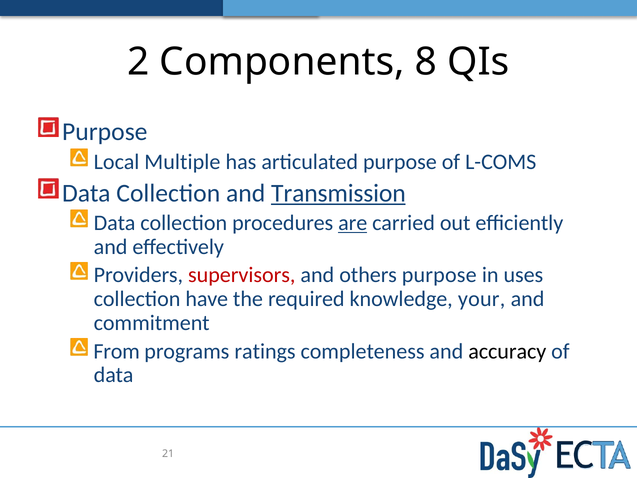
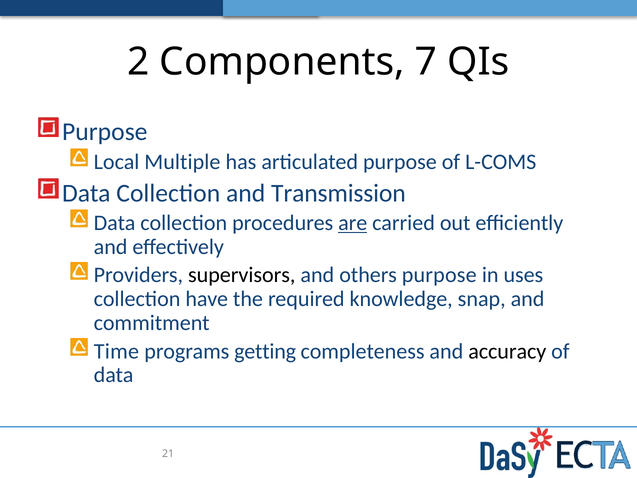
8: 8 -> 7 (426, 62)
Transmission underline: present -> none (338, 193)
supervisors colour: red -> black (242, 275)
your: your -> snap (482, 299)
From: From -> Time (116, 351)
ratings: ratings -> getting (265, 351)
